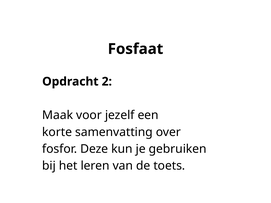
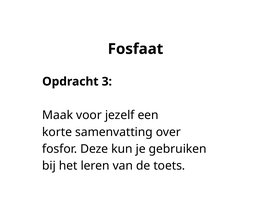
2: 2 -> 3 (107, 82)
